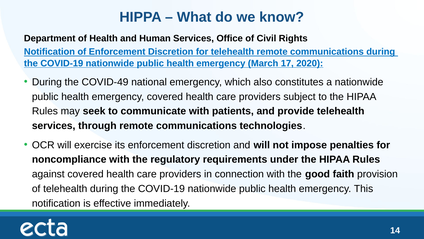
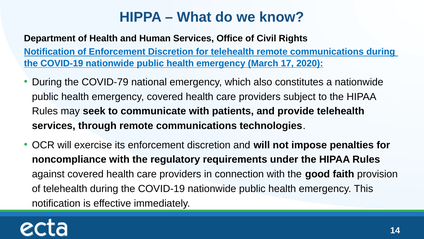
COVID-49: COVID-49 -> COVID-79 (105, 82)
